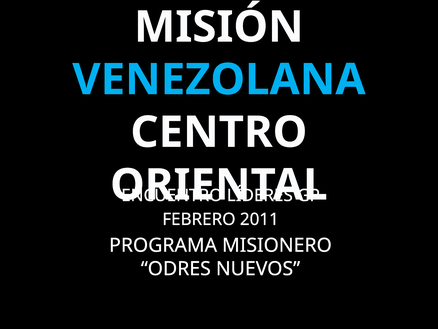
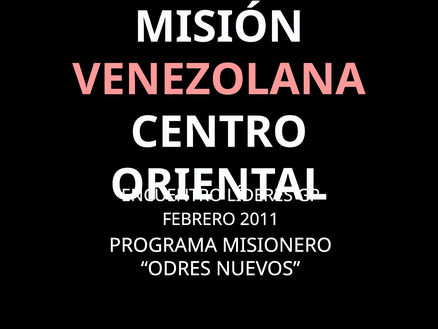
VENEZOLANA colour: light blue -> pink (219, 80)
